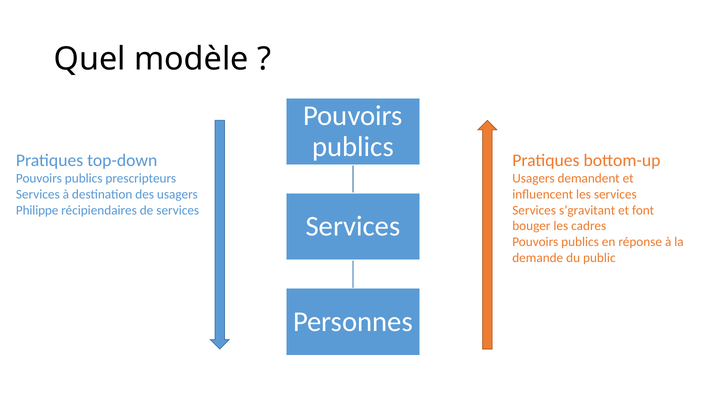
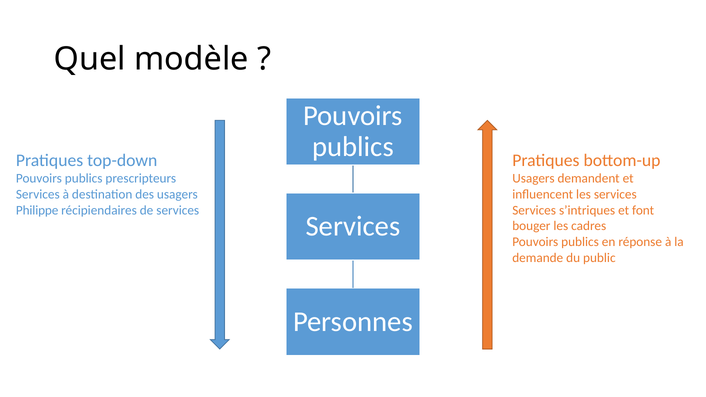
s’gravitant: s’gravitant -> s’intriques (587, 210)
